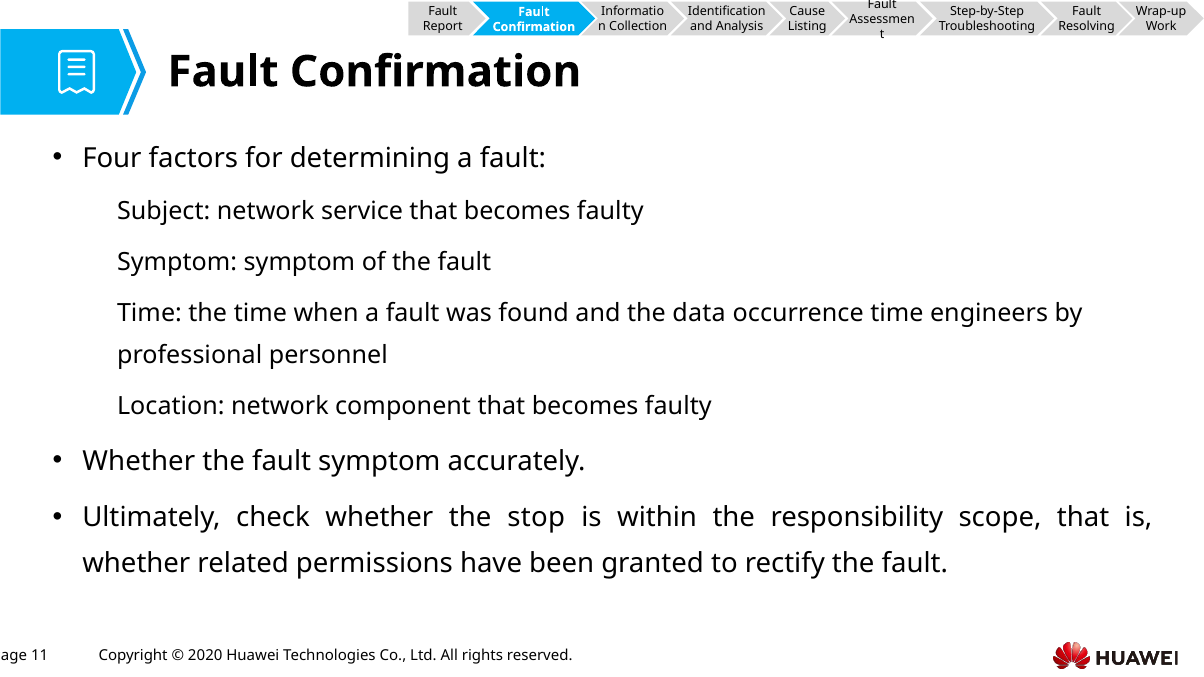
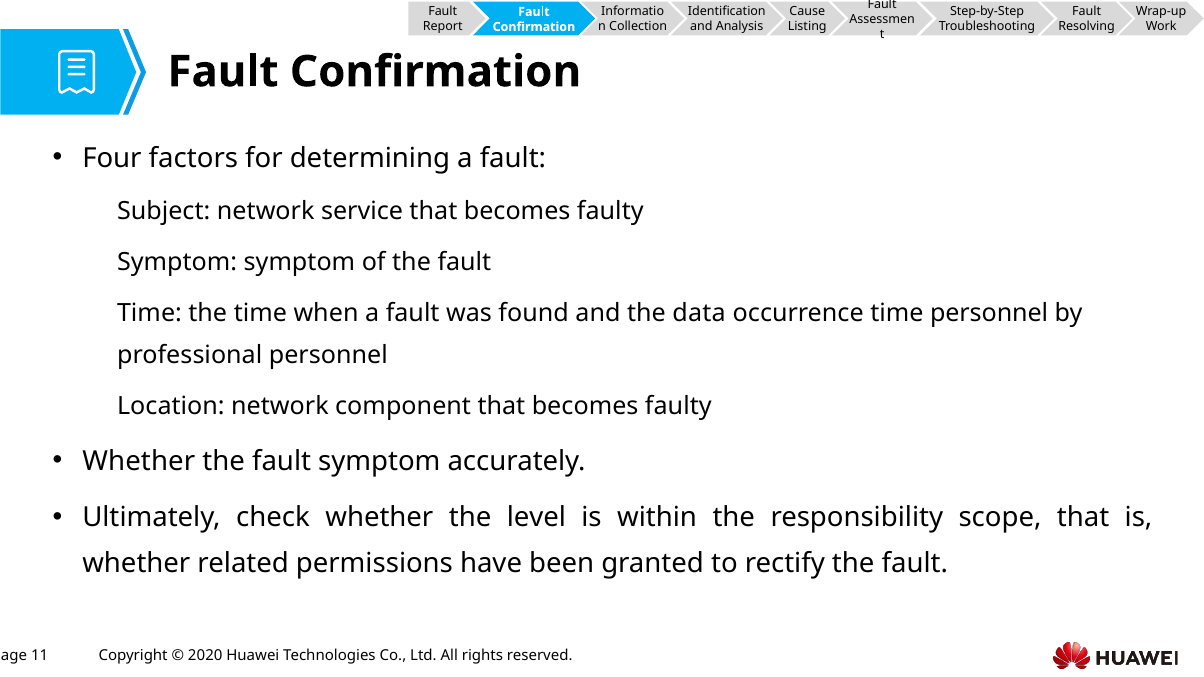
time engineers: engineers -> personnel (989, 313)
stop: stop -> level (536, 518)
